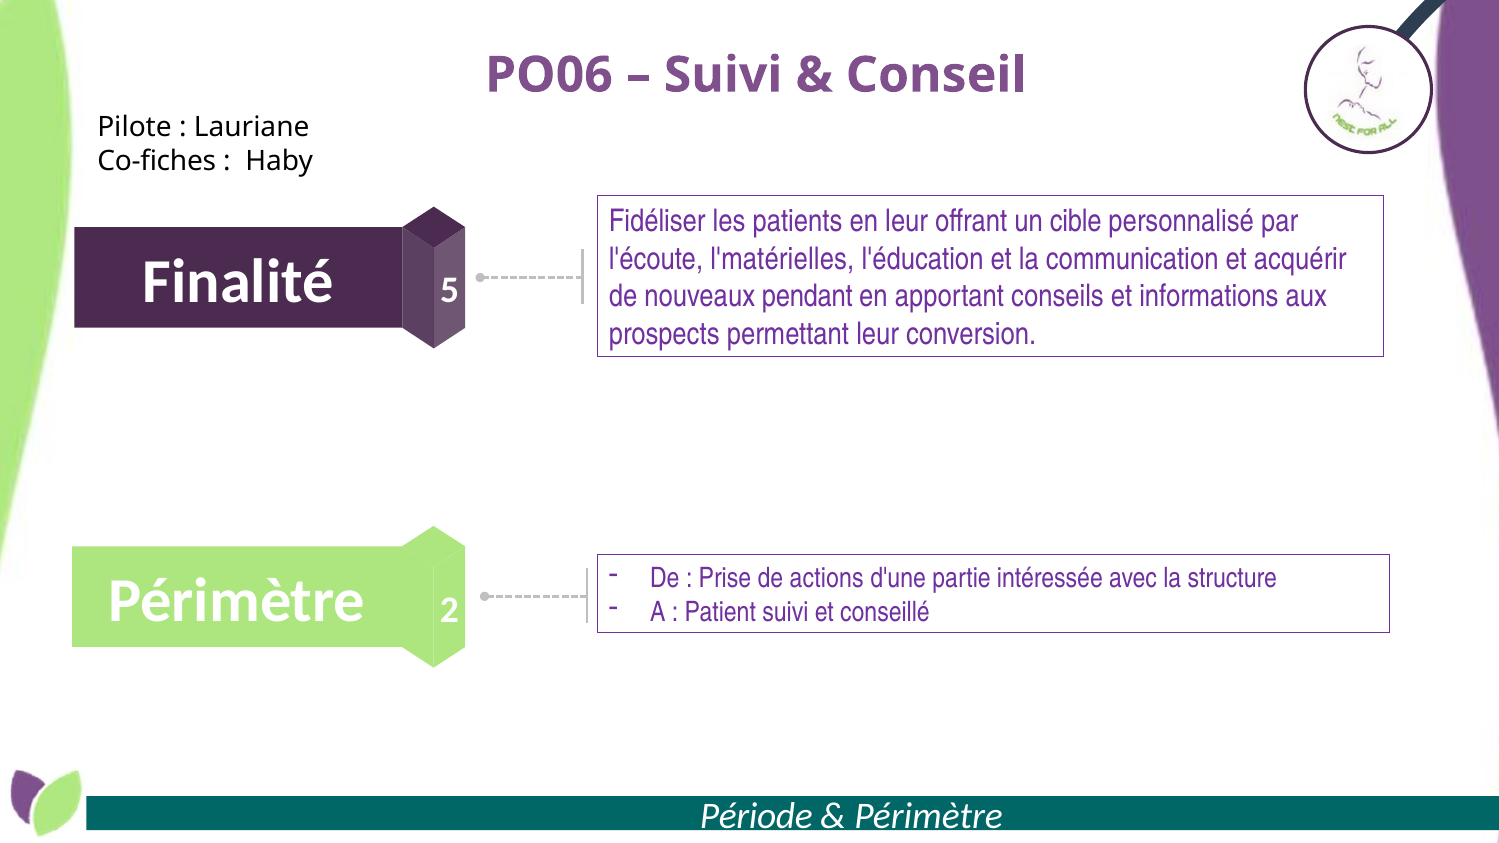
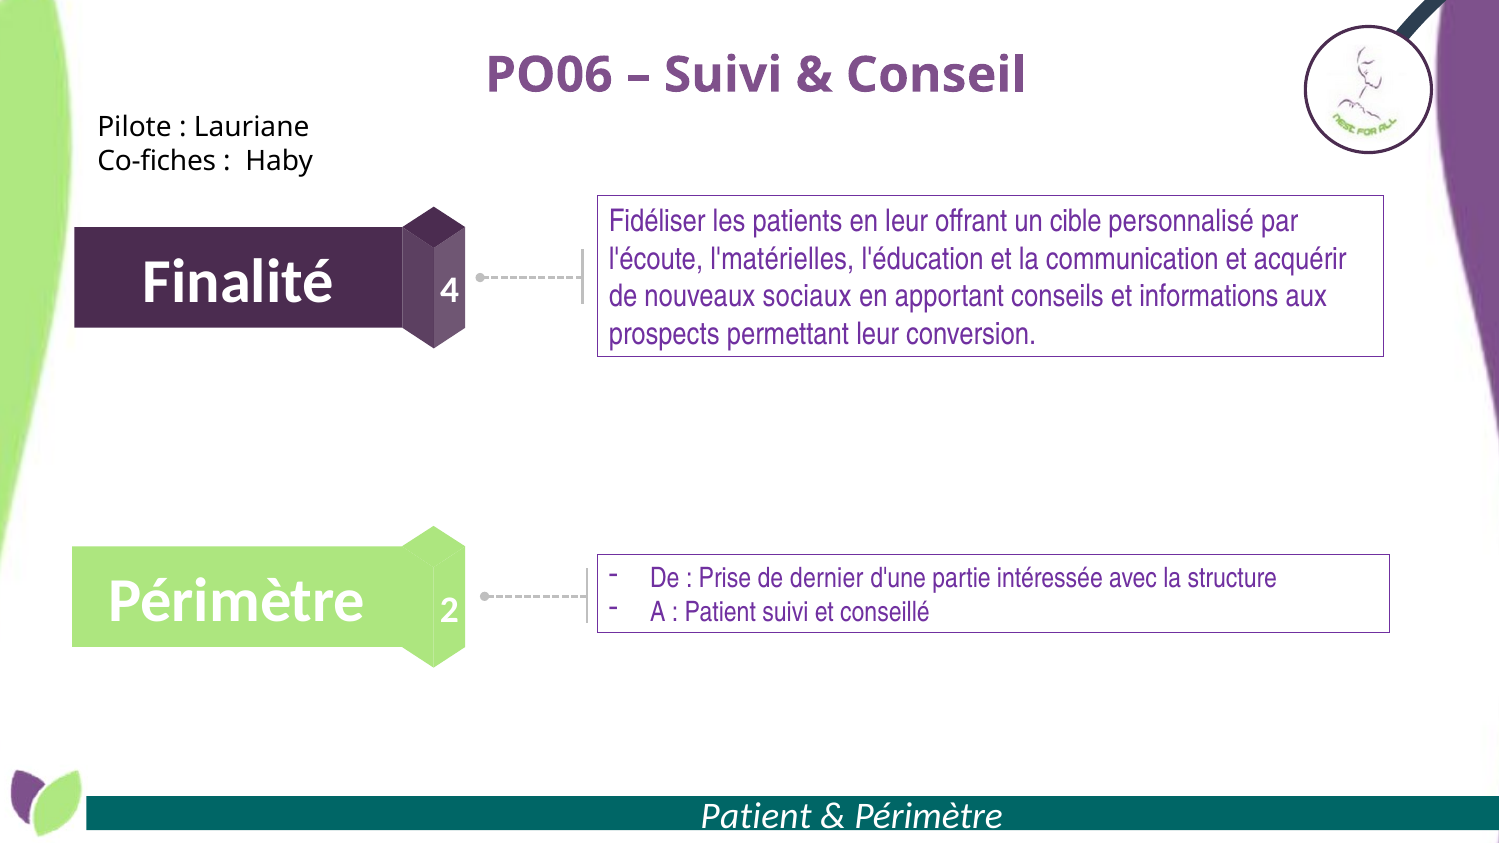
5: 5 -> 4 (449, 290)
pendant: pendant -> sociaux (807, 297)
actions: actions -> dernier (827, 579)
Période: Période -> Patient (756, 816)
